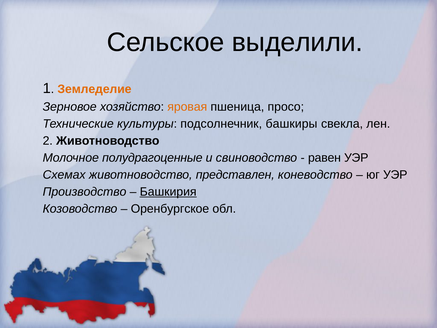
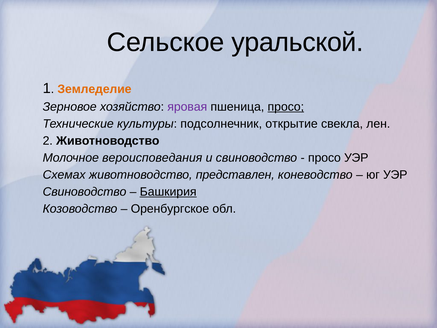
выделили: выделили -> уральской (298, 42)
яровая colour: orange -> purple (187, 107)
просо underline: none -> present (286, 107)
башкиры: башкиры -> открытие (292, 124)
полудрагоценные: полудрагоценные -> вероисповедания (152, 158)
равен: равен -> просо (324, 158)
Производство: Производство -> Свиноводство (85, 192)
